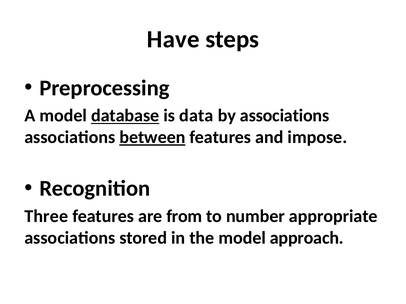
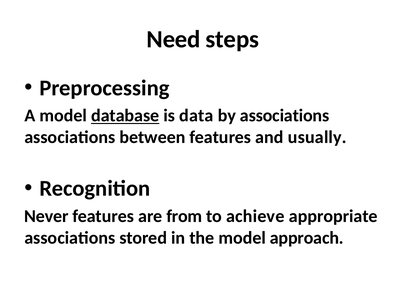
Have: Have -> Need (174, 39)
between underline: present -> none (152, 138)
impose: impose -> usually (317, 138)
Three: Three -> Never (46, 216)
number: number -> achieve (255, 216)
